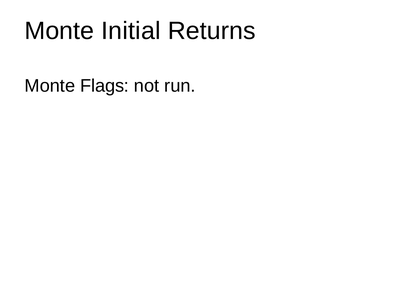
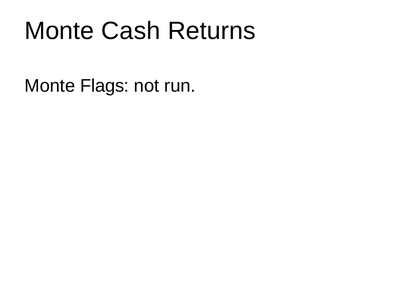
Initial: Initial -> Cash (131, 31)
